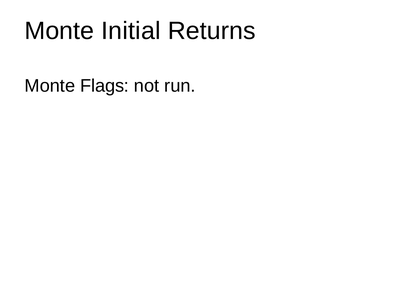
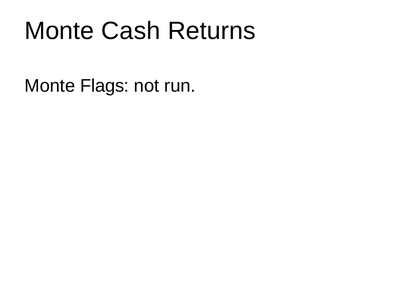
Initial: Initial -> Cash (131, 31)
